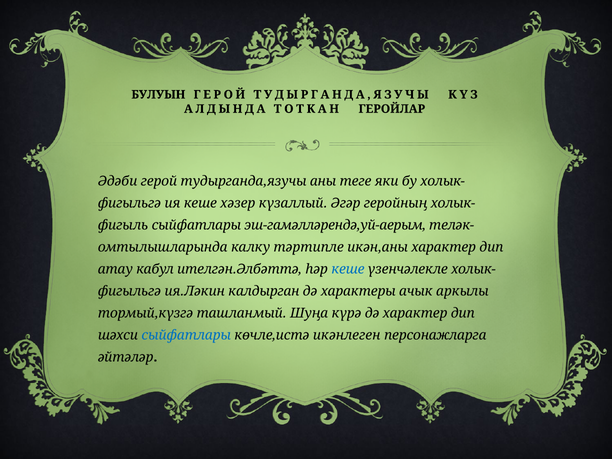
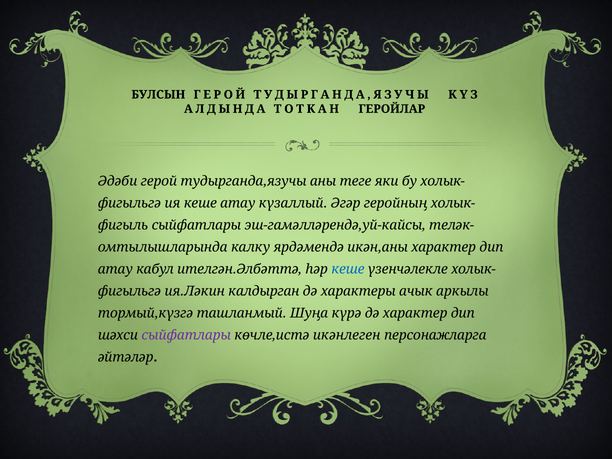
БУЛУЫН: БУЛУЫН -> БУЛСЫН (158, 95)
кеше хәзер: хәзер -> атау (238, 203)
эш-гамәлләрендә,уй-аерым: эш-гамәлләрендә,уй-аерым -> эш-гамәлләрендә,уй-кайсы (335, 225)
тәртипле: тәртипле -> ярдәмендә (309, 247)
сыйфатлары colour: blue -> purple (186, 335)
